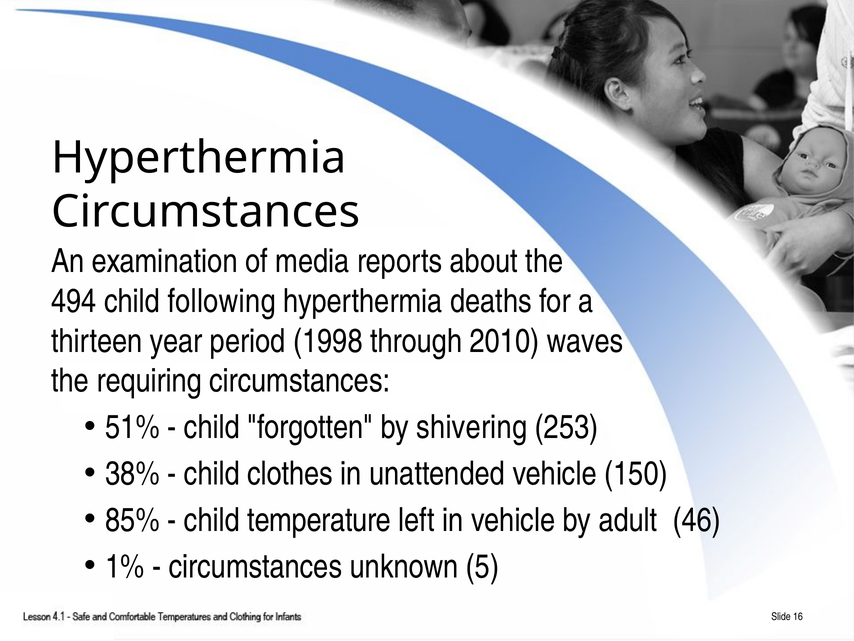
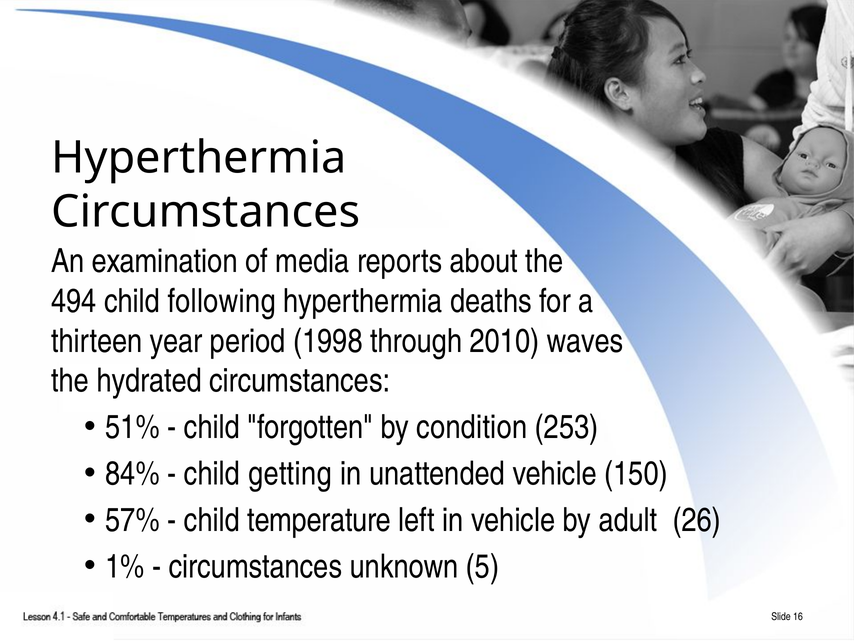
requiring: requiring -> hydrated (149, 381)
shivering: shivering -> condition (472, 427)
38%: 38% -> 84% (133, 473)
clothes: clothes -> getting (290, 473)
85%: 85% -> 57% (133, 520)
46: 46 -> 26 (697, 520)
